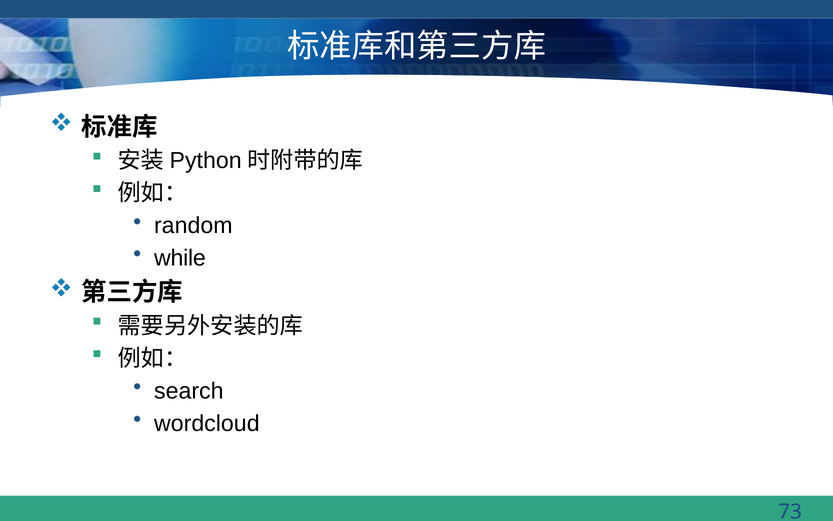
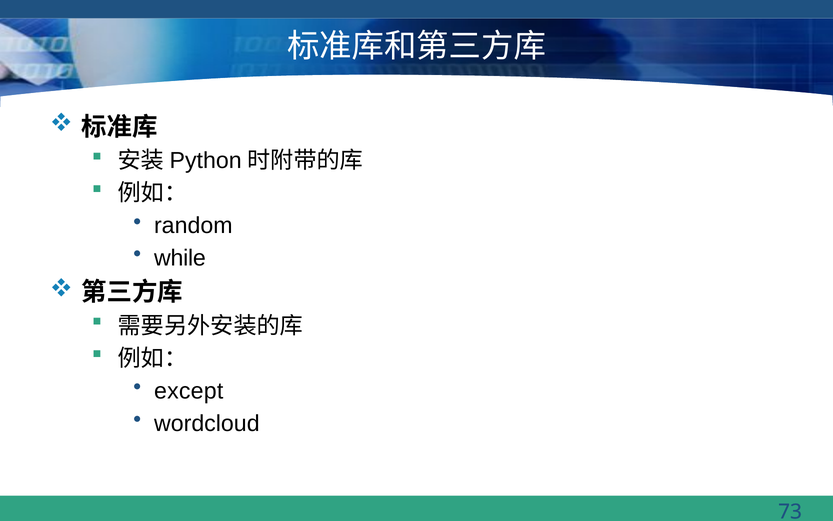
search: search -> except (189, 391)
